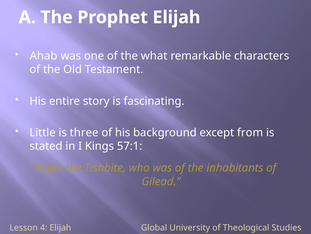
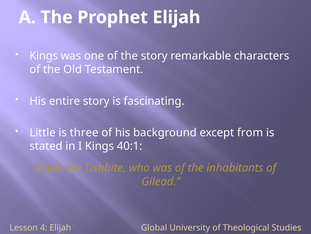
Ahab: Ahab -> Kings (44, 56)
the what: what -> story (154, 56)
57:1: 57:1 -> 40:1 (130, 146)
